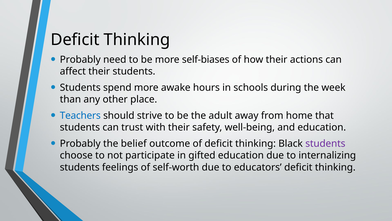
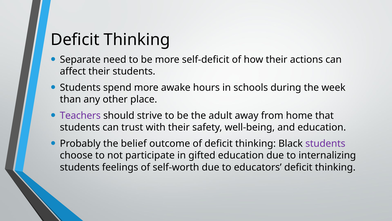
Probably: Probably -> Separate (80, 60)
self-biases: self-biases -> self-deficit (206, 60)
Teachers colour: blue -> purple (80, 115)
